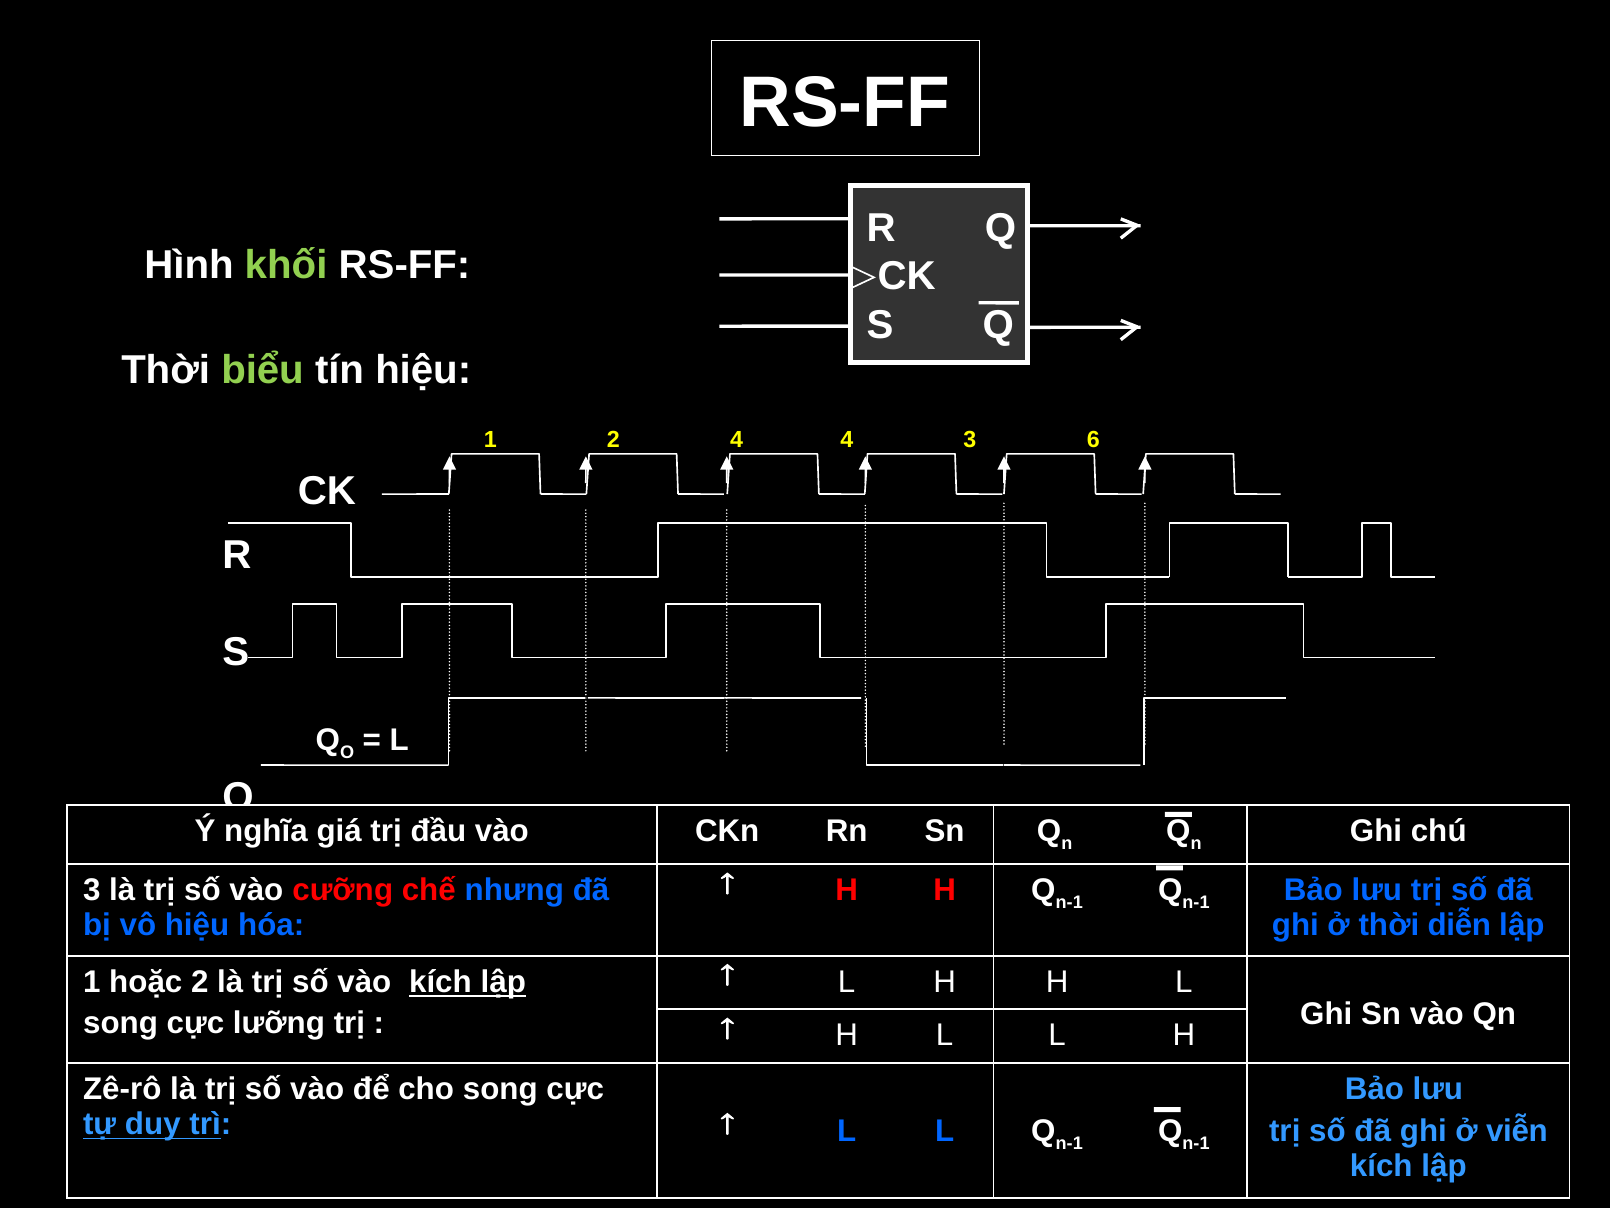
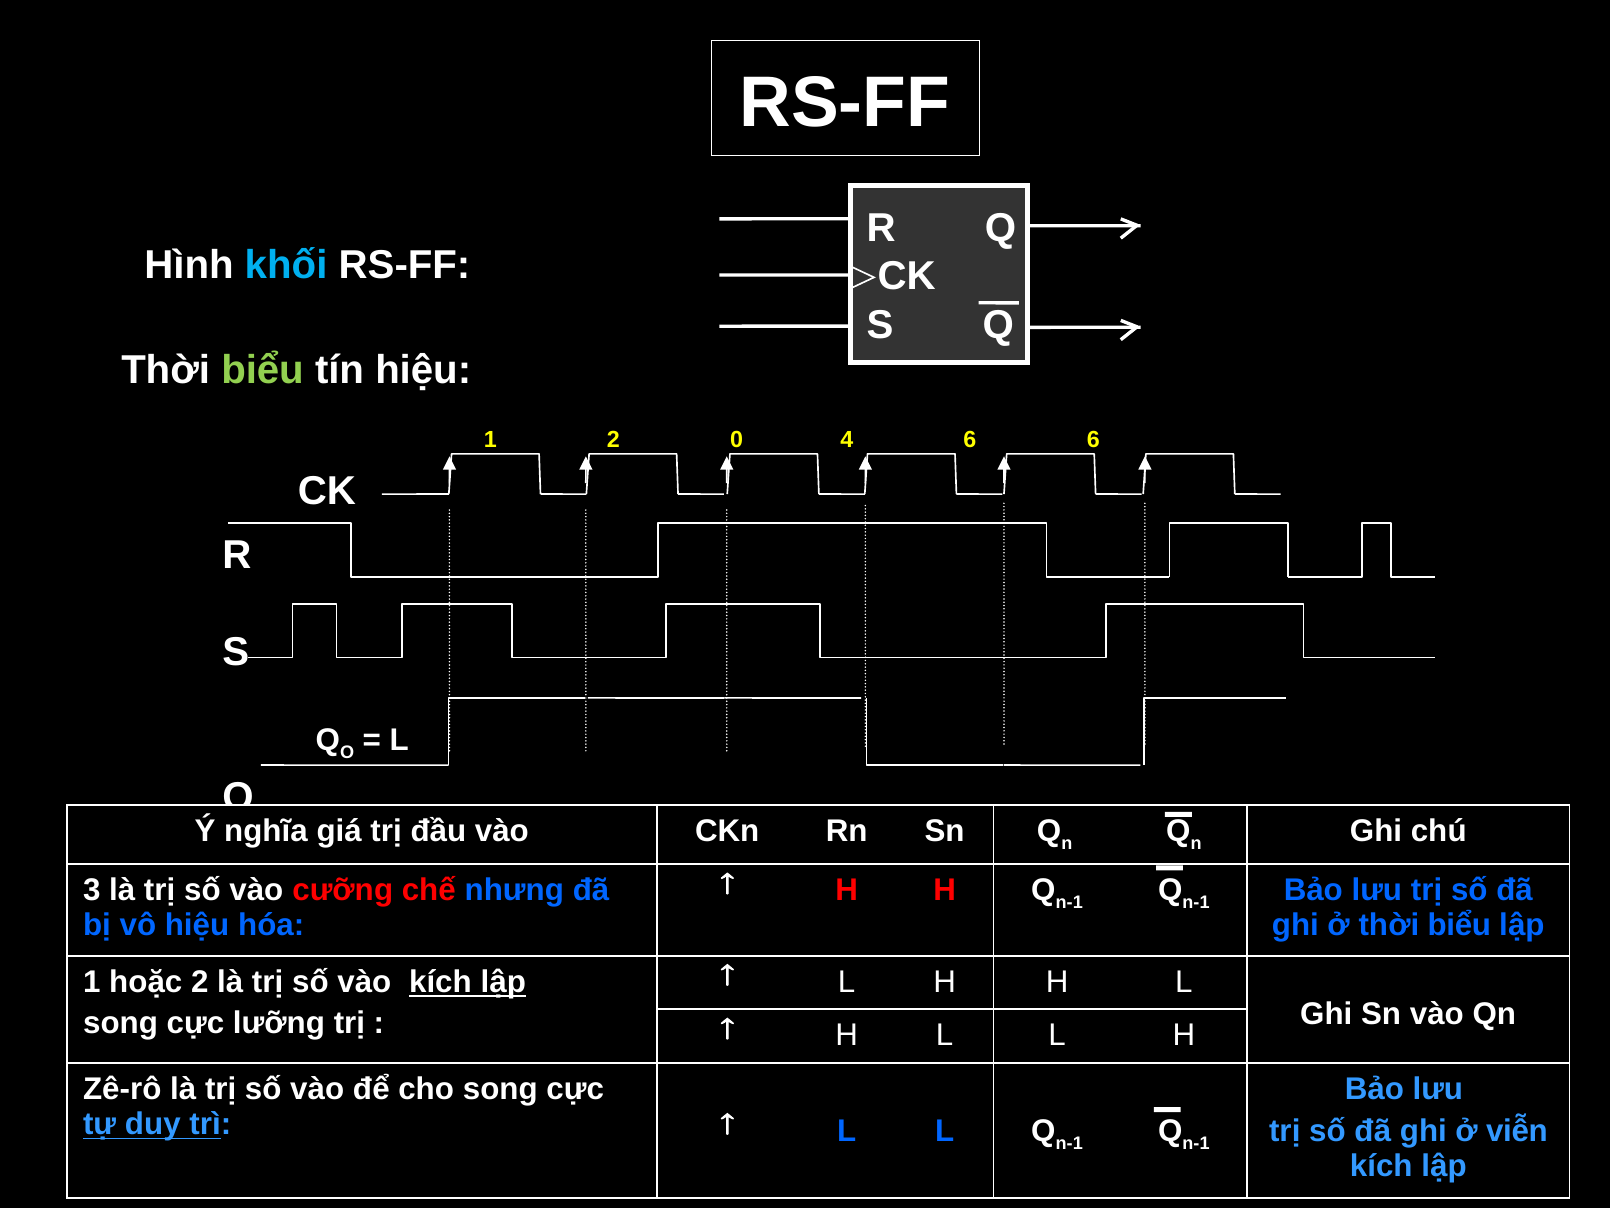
khối colour: light green -> light blue (286, 265)
2 4: 4 -> 0 (737, 440)
4 3: 3 -> 6 (970, 440)
ở thời diễn: diễn -> biểu (1459, 925)
